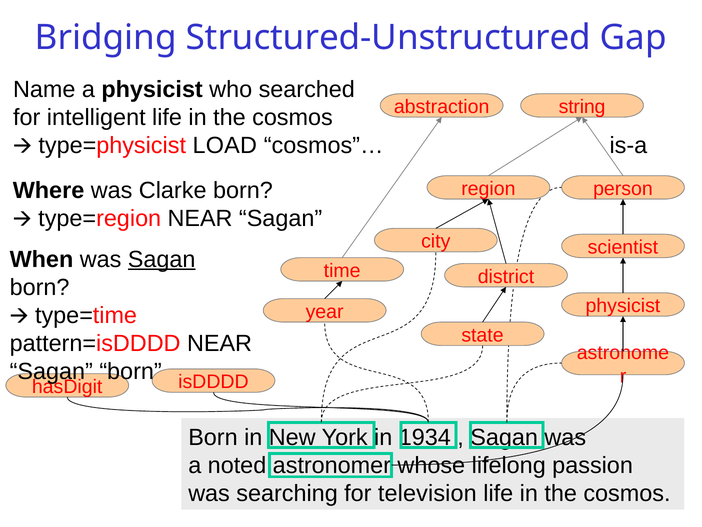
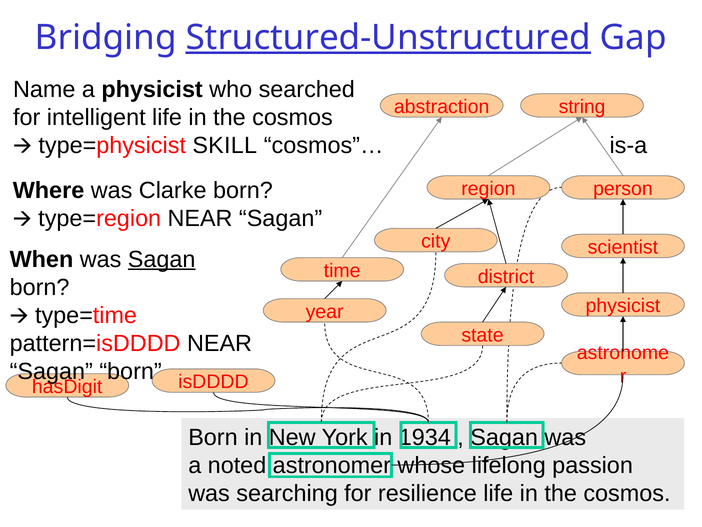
Structured-Unstructured underline: none -> present (388, 38)
LOAD: LOAD -> SKILL (225, 146)
television: television -> resilience (427, 493)
